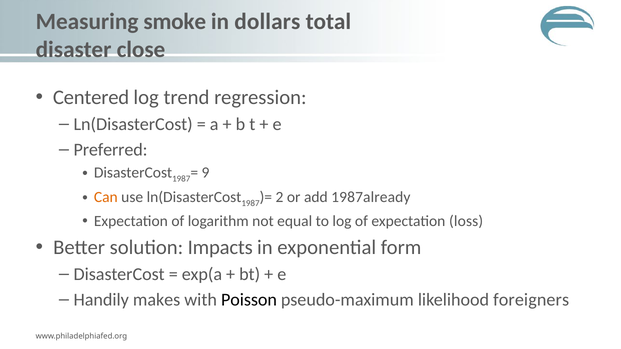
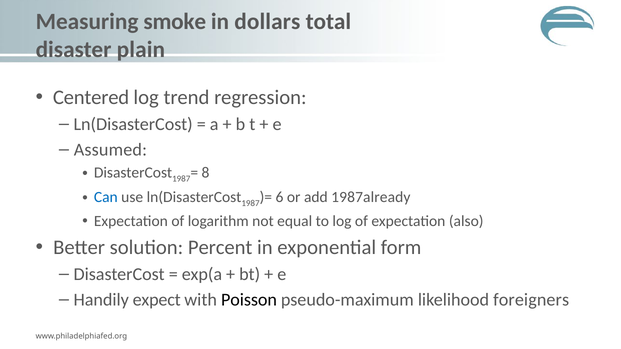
close: close -> plain (141, 50)
Preferred: Preferred -> Assumed (110, 150)
9: 9 -> 8 (206, 173)
Can colour: orange -> blue (106, 197)
2: 2 -> 6 (279, 197)
loss: loss -> also (466, 222)
Impacts: Impacts -> Percent (220, 248)
makes: makes -> expect (157, 300)
